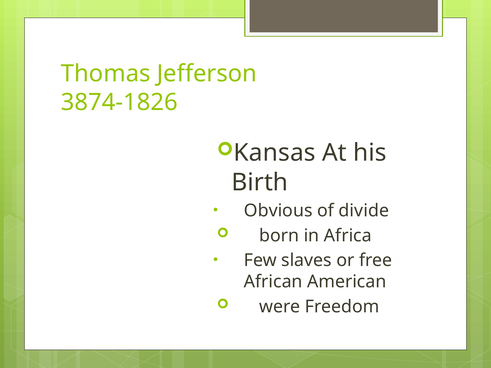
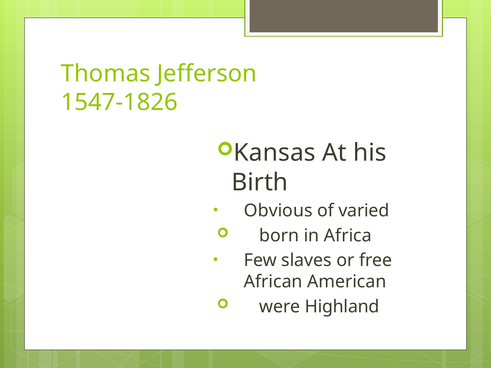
3874-1826: 3874-1826 -> 1547-1826 (119, 102)
divide: divide -> varied (364, 211)
Freedom: Freedom -> Highland (342, 307)
